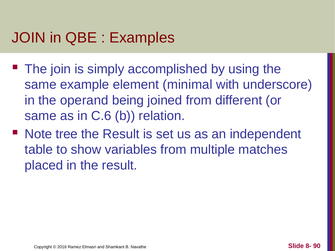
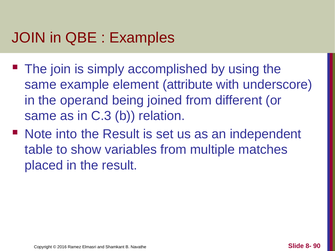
minimal: minimal -> attribute (188, 85)
C.6: C.6 -> C.3 (101, 116)
tree: tree -> into (66, 134)
